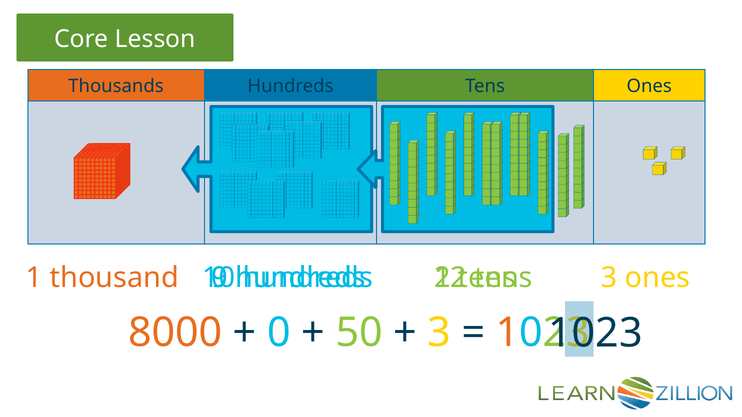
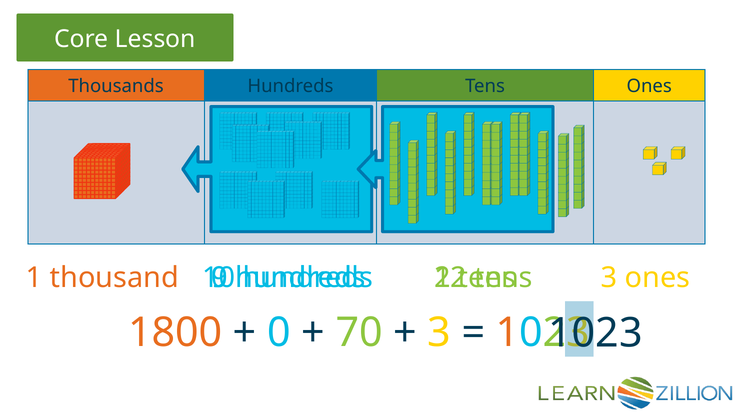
8000: 8000 -> 1800 (175, 333)
50: 50 -> 70 (359, 333)
